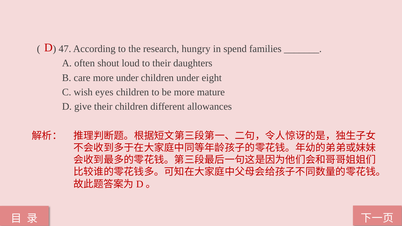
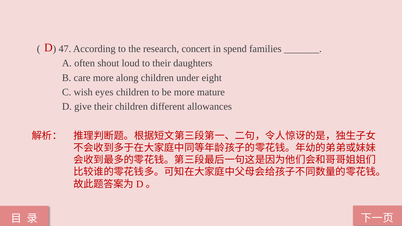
hungry: hungry -> concert (196, 49)
more under: under -> along (127, 78)
